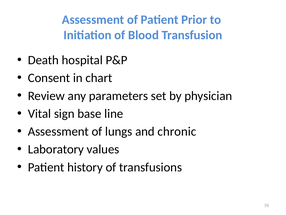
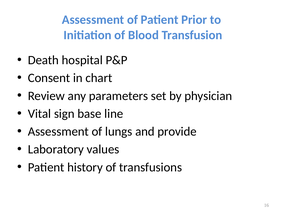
chronic: chronic -> provide (177, 131)
